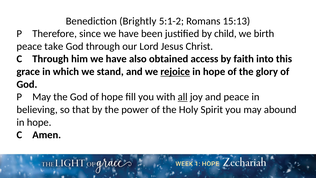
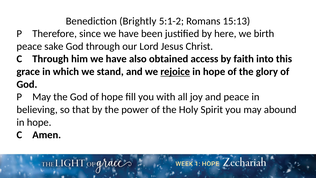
child: child -> here (225, 34)
take: take -> sake (54, 46)
all underline: present -> none (183, 97)
